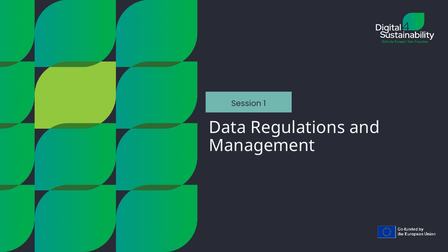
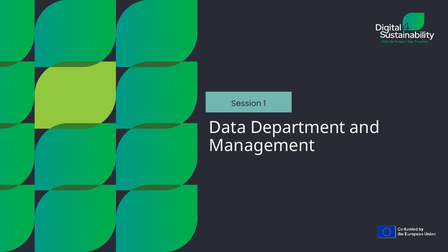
Regulations: Regulations -> Department (298, 127)
